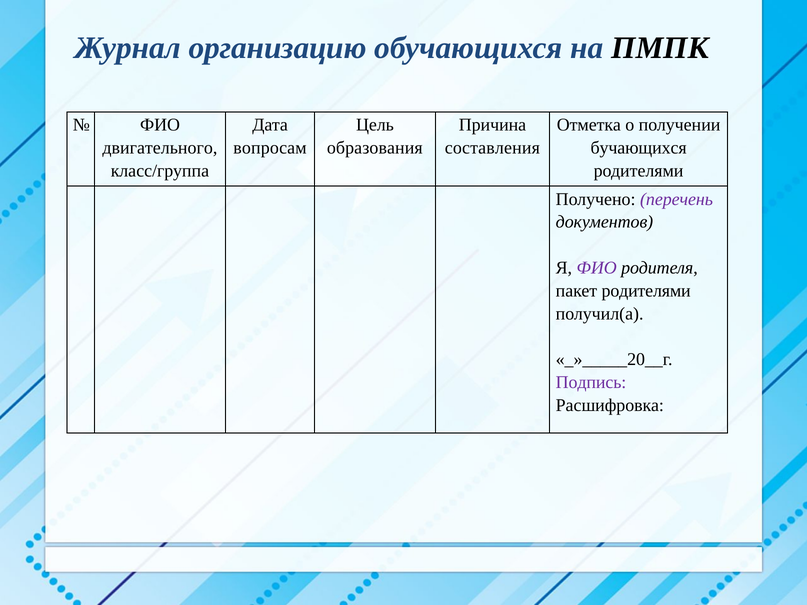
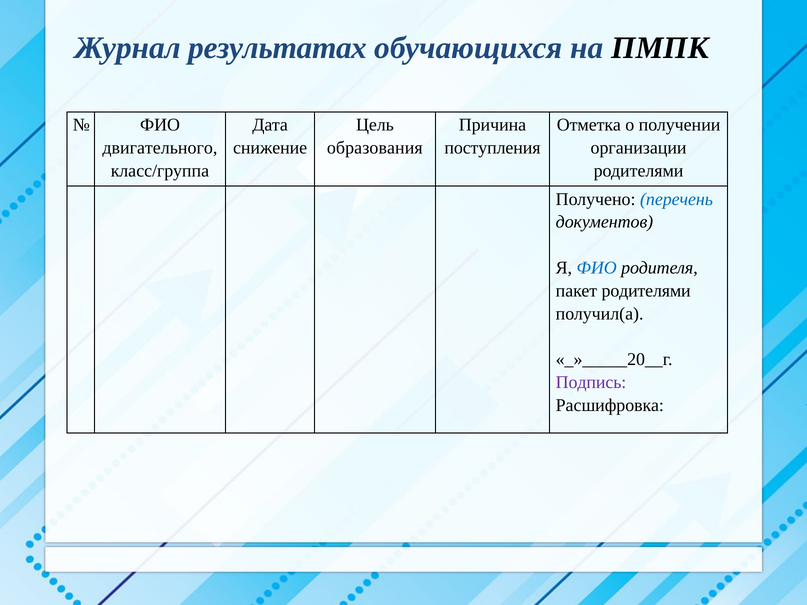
организацию: организацию -> результатах (278, 48)
вопросам: вопросам -> снижение (270, 148)
составления: составления -> поступления (492, 148)
бучающихся: бучающихся -> организации (639, 148)
перечень colour: purple -> blue (677, 199)
ФИО colour: purple -> blue (597, 268)
